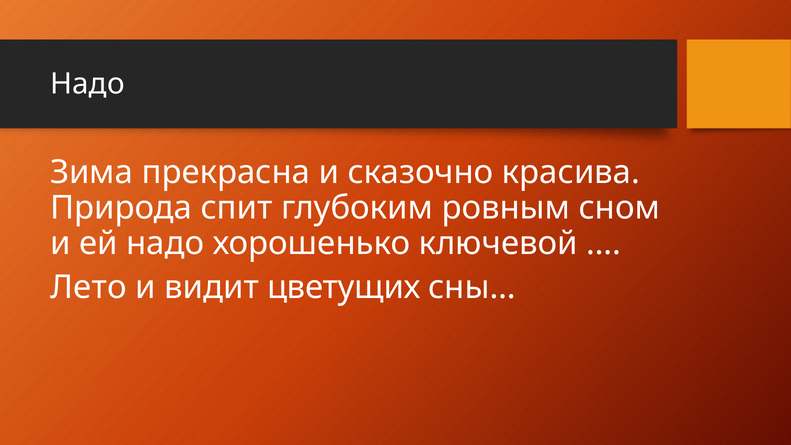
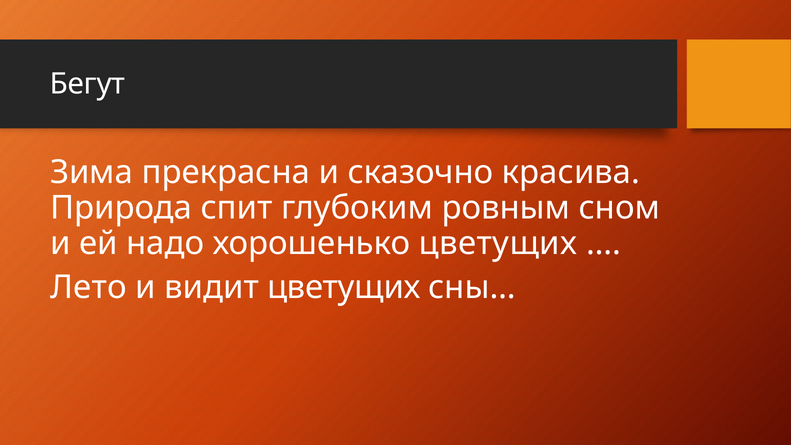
Надо: Надо -> Бегут (88, 84)
хорошенько ключевой: ключевой -> цветущих (498, 243)
